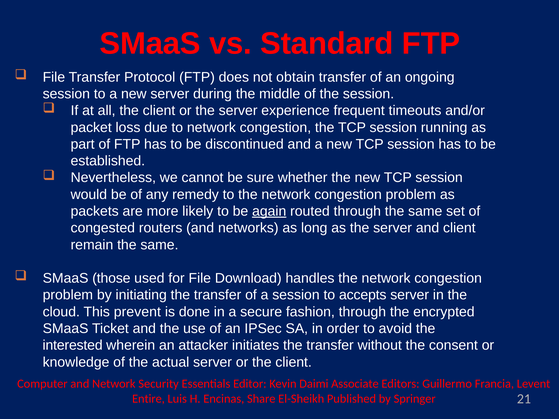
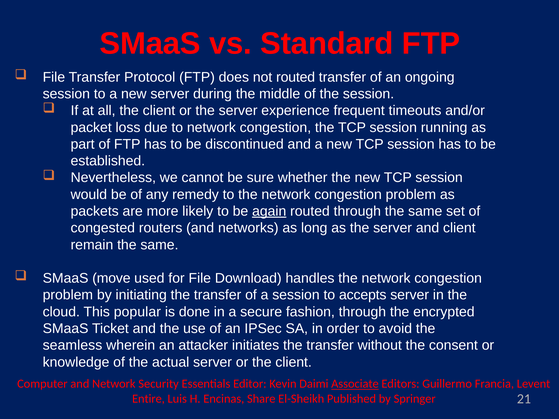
not obtain: obtain -> routed (296, 77)
those: those -> move (111, 278)
prevent: prevent -> popular (137, 312)
interested: interested -> seamless (72, 346)
Associate underline: none -> present (355, 384)
